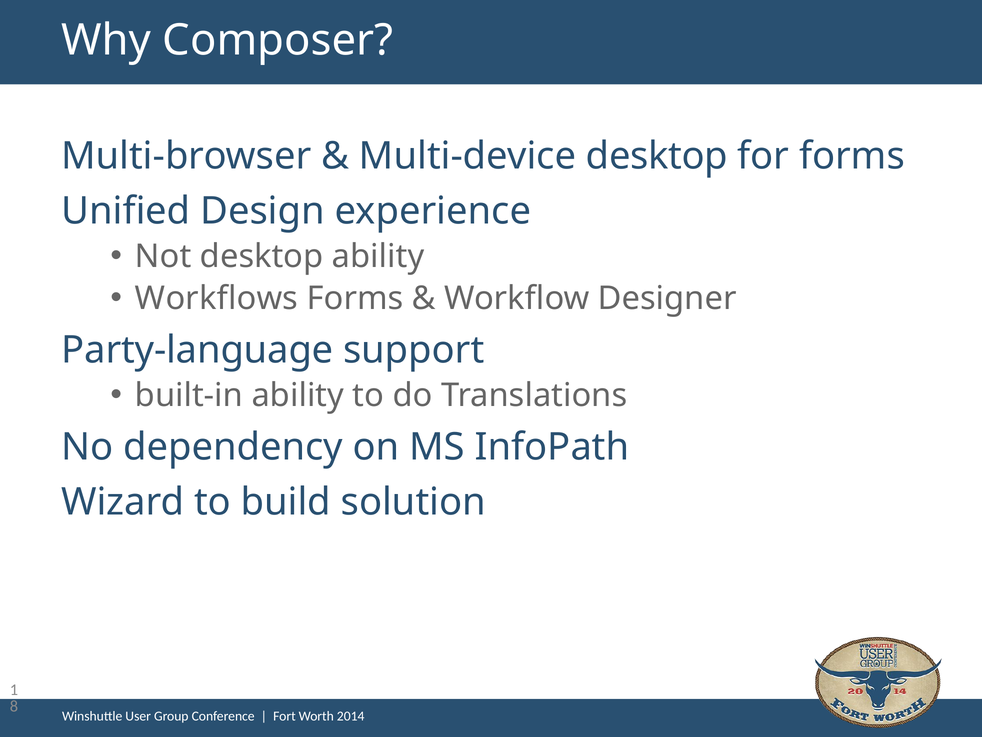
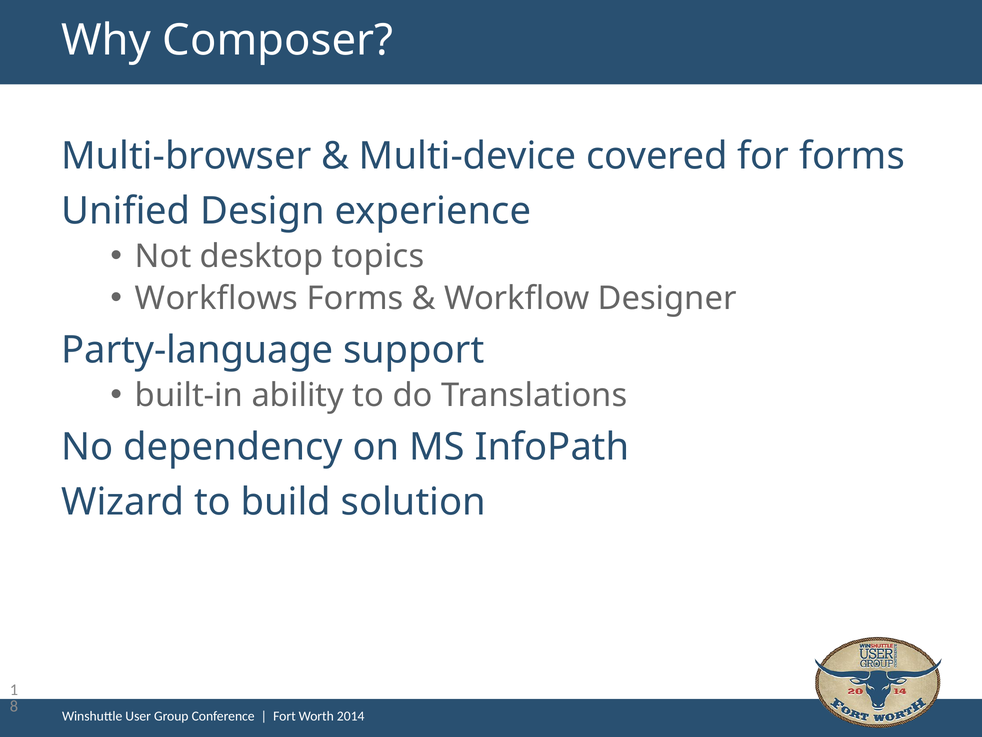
Multi-device desktop: desktop -> covered (657, 156)
desktop ability: ability -> topics (378, 256)
